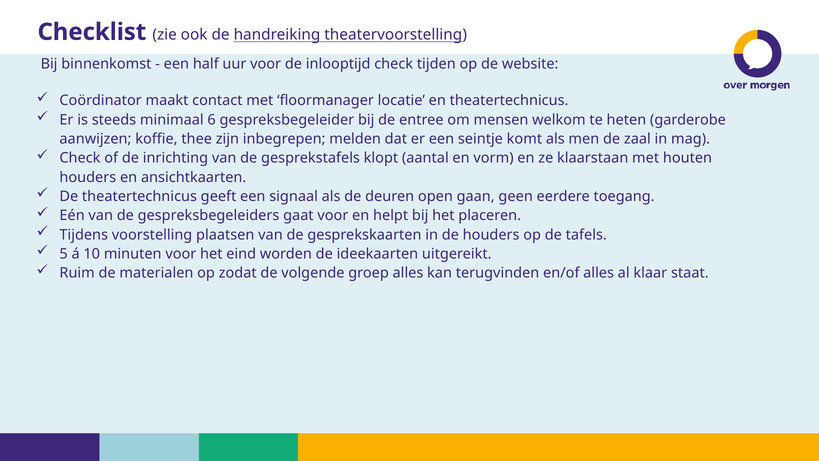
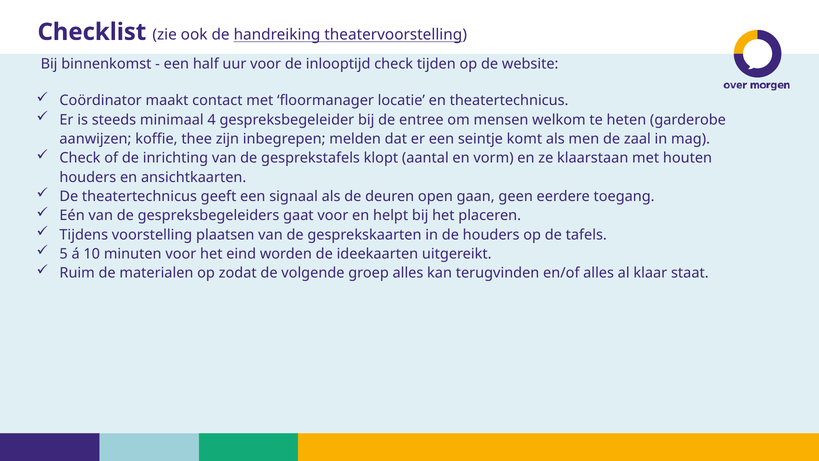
6: 6 -> 4 (212, 120)
